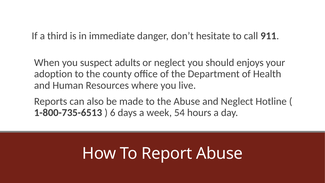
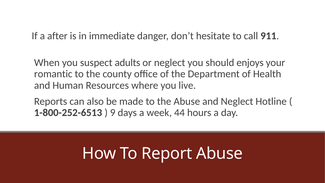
third: third -> after (57, 36)
adoption: adoption -> romantic (53, 74)
1-800-735-6513: 1-800-735-6513 -> 1-800-252-6513 (68, 113)
6: 6 -> 9 (113, 113)
54: 54 -> 44 (179, 113)
